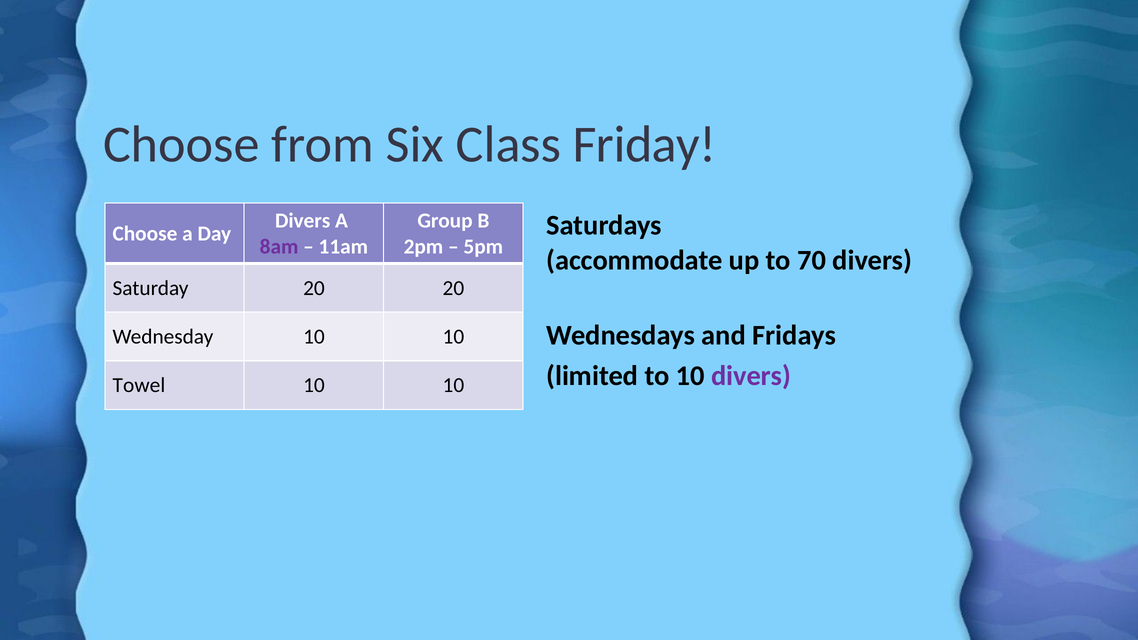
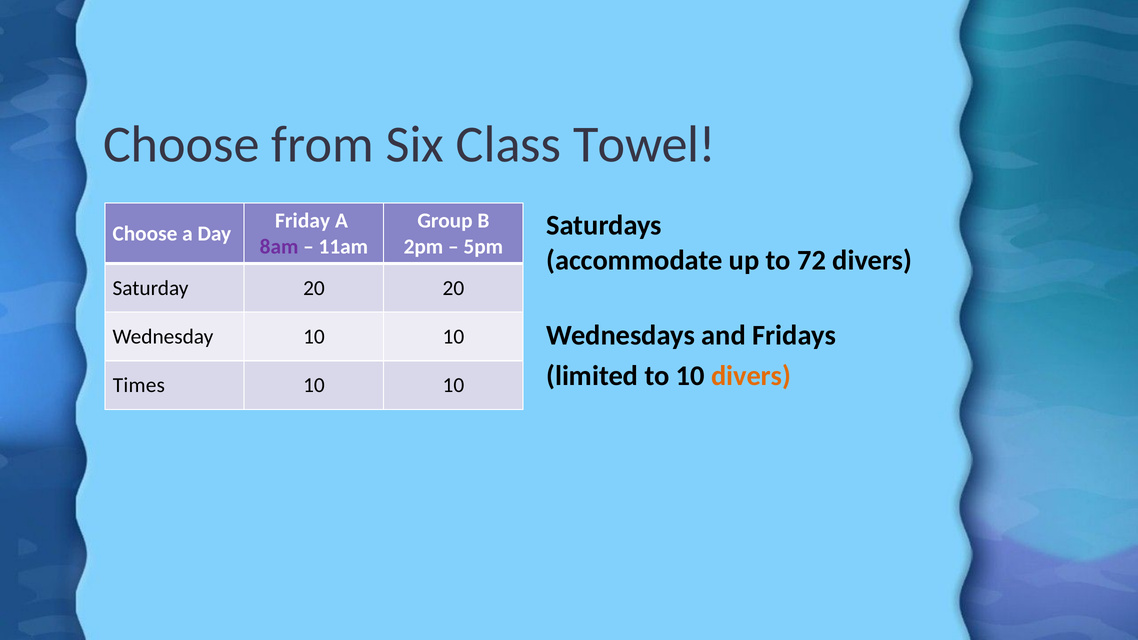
Friday: Friday -> Towel (644, 145)
Divers: Divers -> Friday (303, 221)
70: 70 -> 72 (812, 260)
divers colour: purple -> orange (751, 376)
Towel: Towel -> Times (139, 385)
